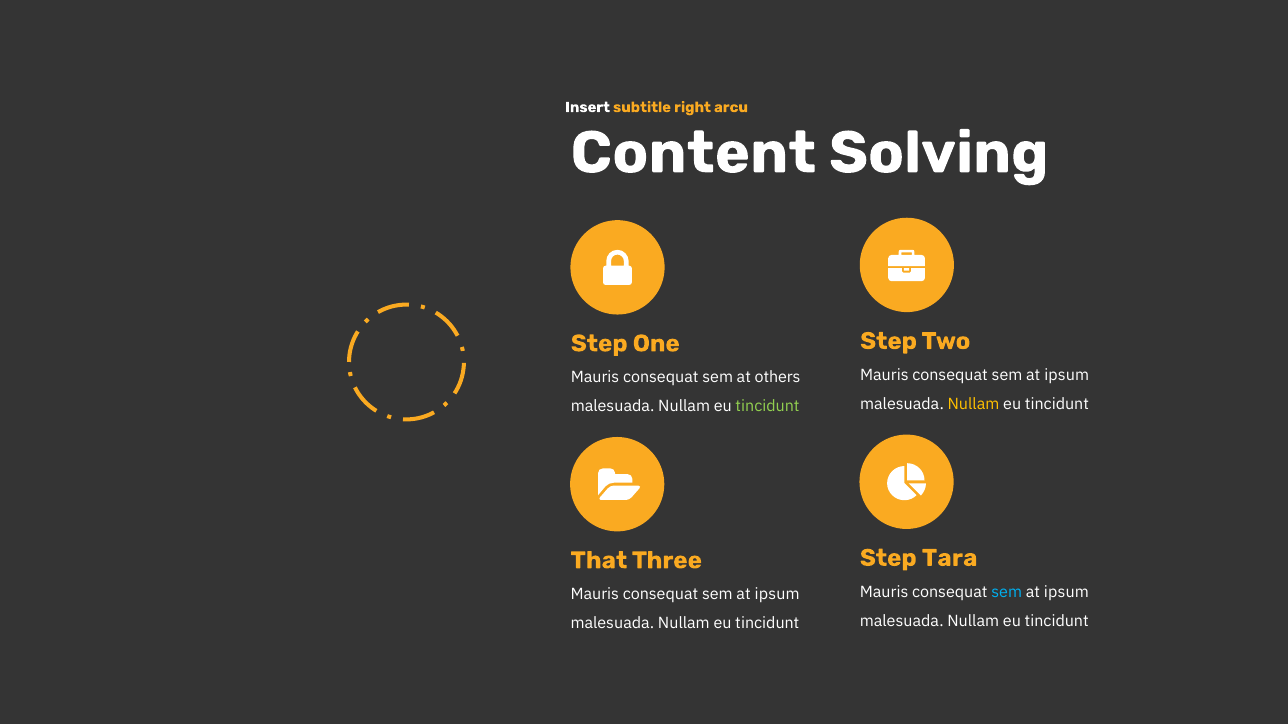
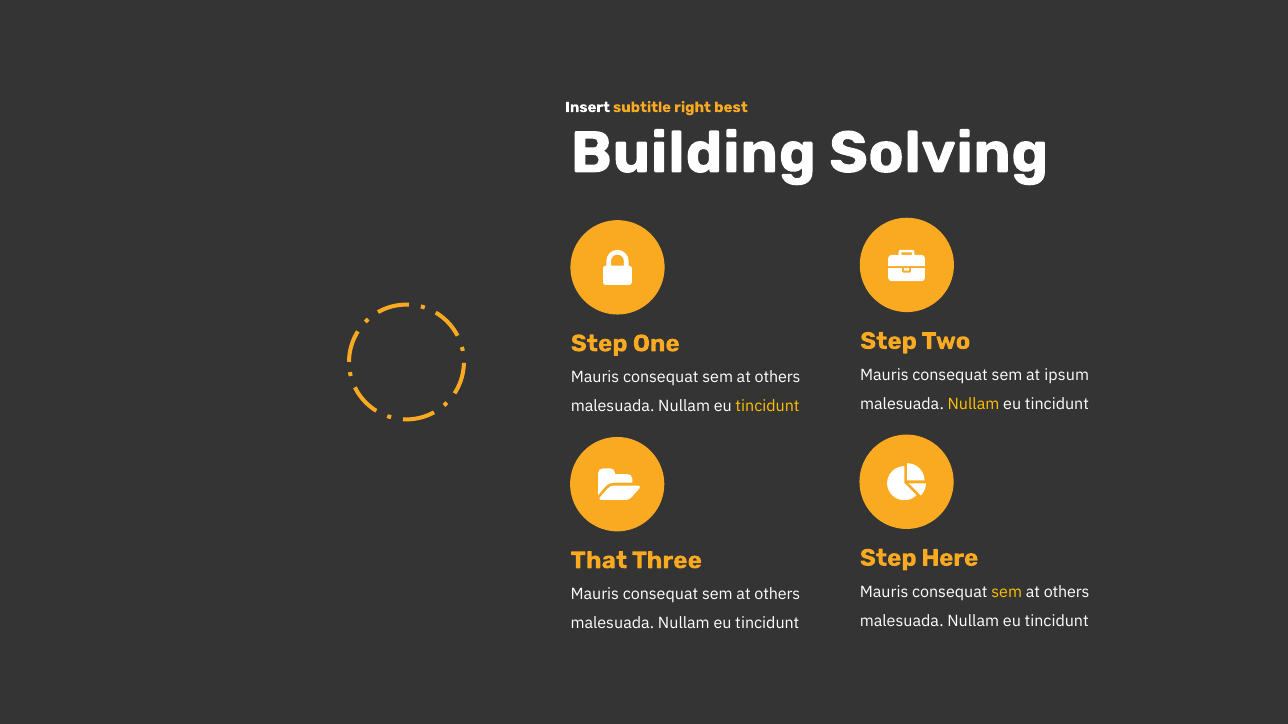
arcu: arcu -> best (731, 107)
Content: Content -> Building (693, 153)
tincidunt colour: light green -> yellow (768, 407)
Tara: Tara -> Here (950, 558)
sem colour: light blue -> yellow (1007, 592)
ipsum: ipsum -> others (1067, 592)
ipsum: ipsum -> others (777, 595)
